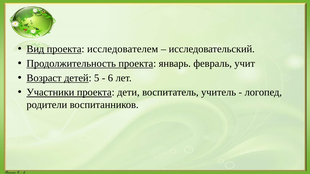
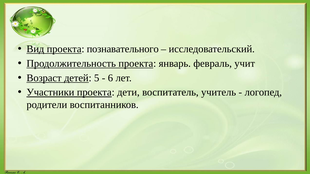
исследователем: исследователем -> познавательного (123, 49)
